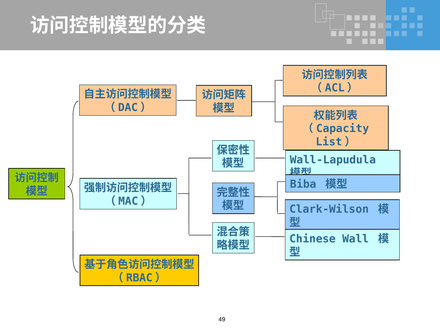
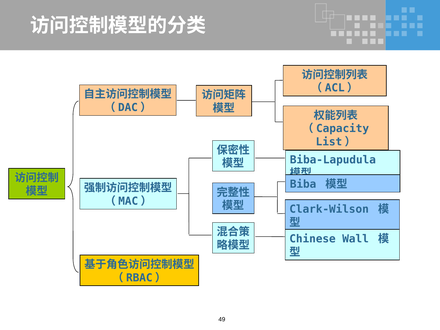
Wall-Lapudula: Wall-Lapudula -> Biba-Lapudula (333, 160)
